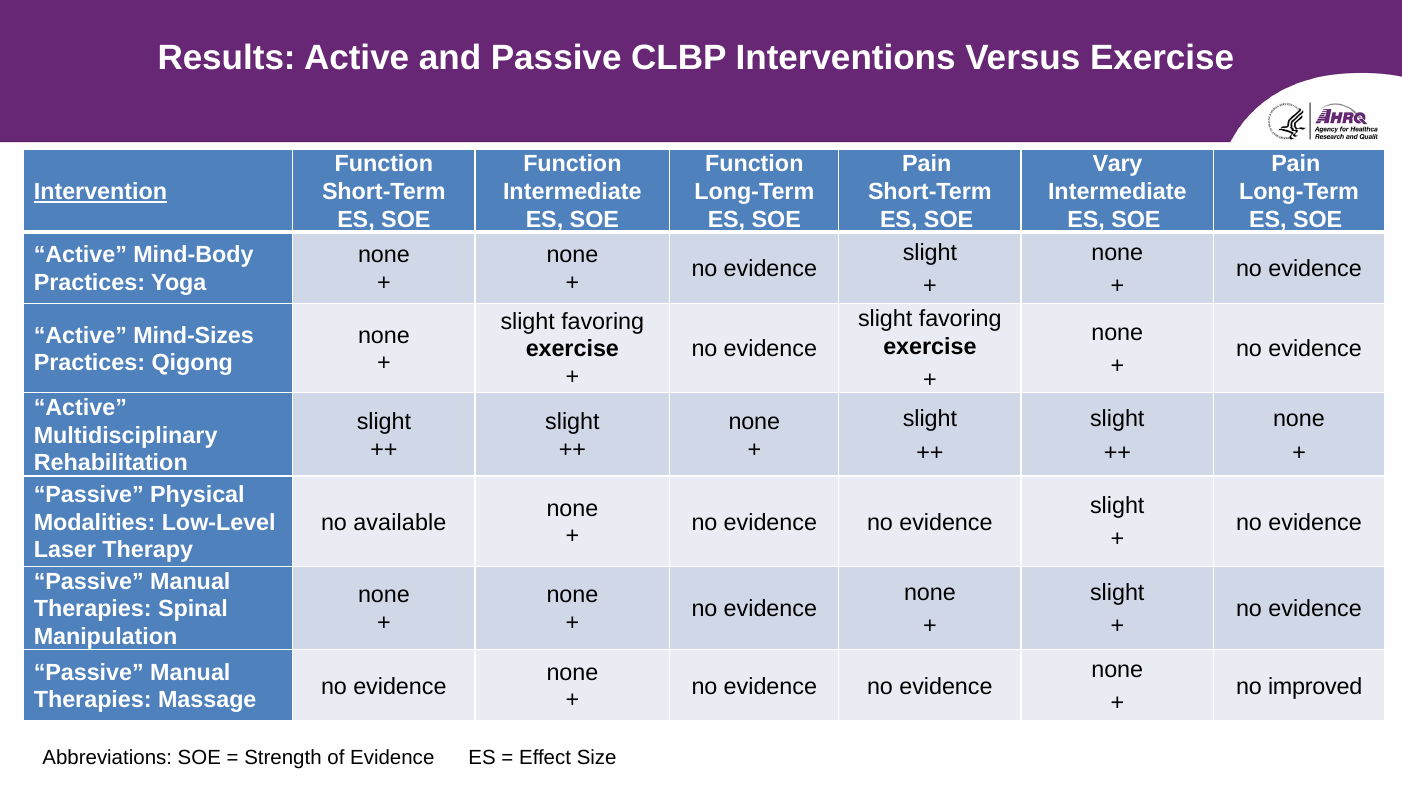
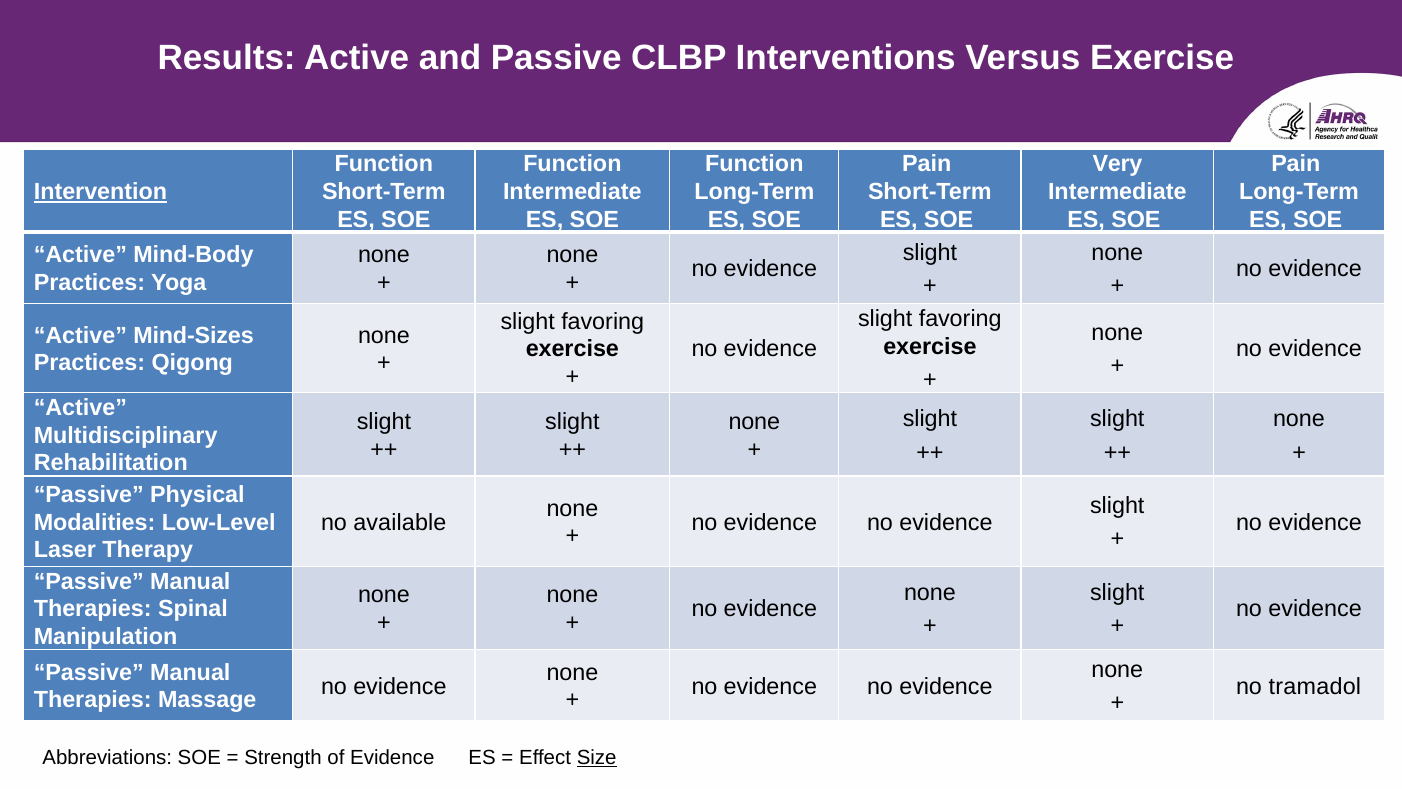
Vary: Vary -> Very (1117, 164)
improved: improved -> tramadol (1315, 686)
Size underline: none -> present (597, 758)
